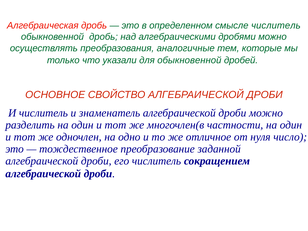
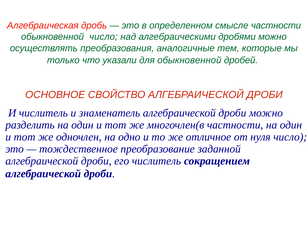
смысле числитель: числитель -> частности (276, 26)
обыкновенной дробь: дробь -> число (103, 37)
